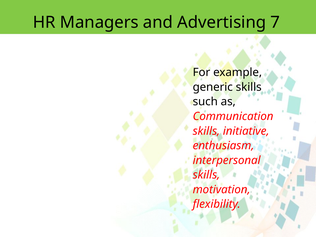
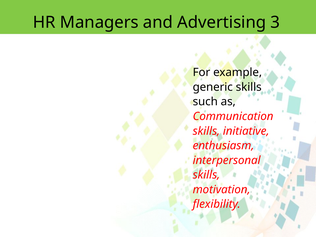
7: 7 -> 3 (275, 22)
